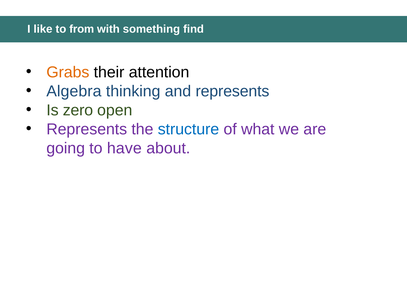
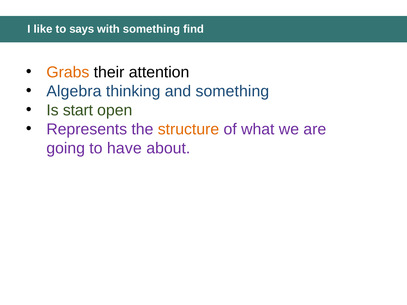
from: from -> says (82, 29)
and represents: represents -> something (232, 91)
zero: zero -> start (78, 110)
structure colour: blue -> orange (188, 129)
